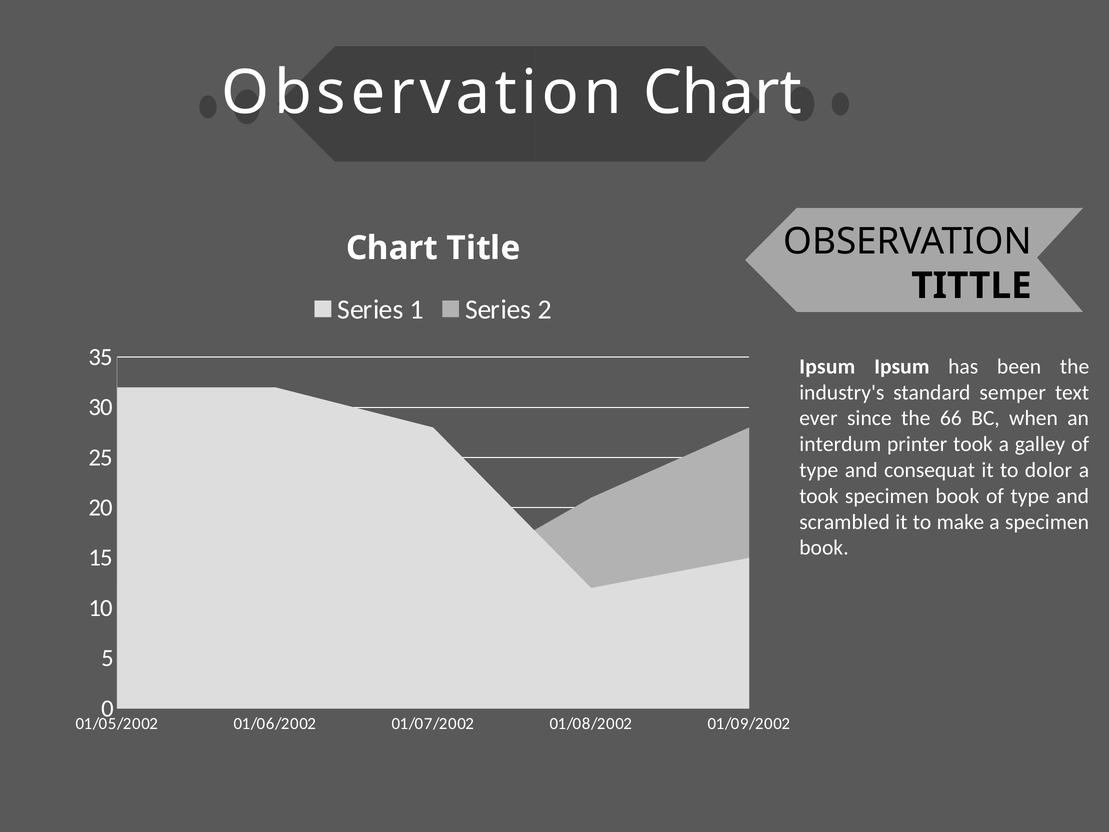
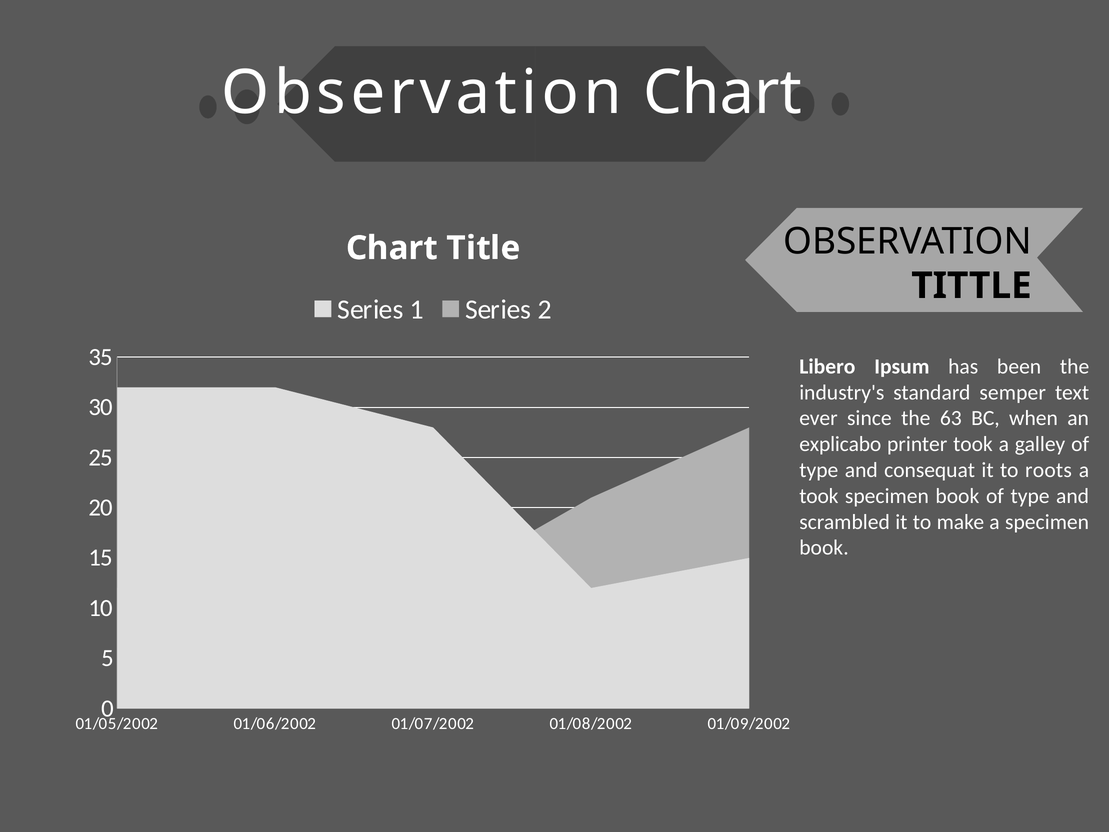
Ipsum: Ipsum -> Libero (827, 366)
66: 66 -> 63 (951, 418)
interdum: interdum -> explicabo (840, 444)
dolor: dolor -> roots (1048, 470)
